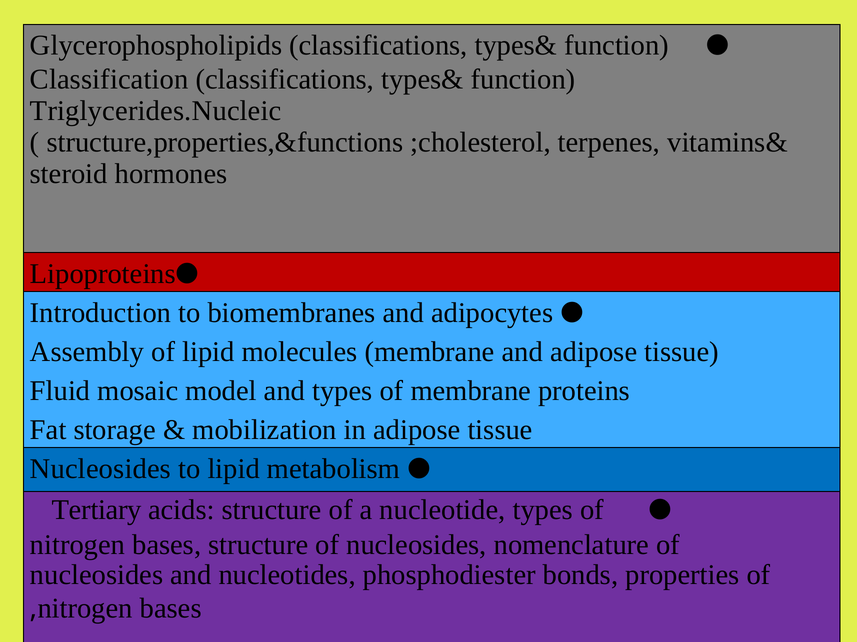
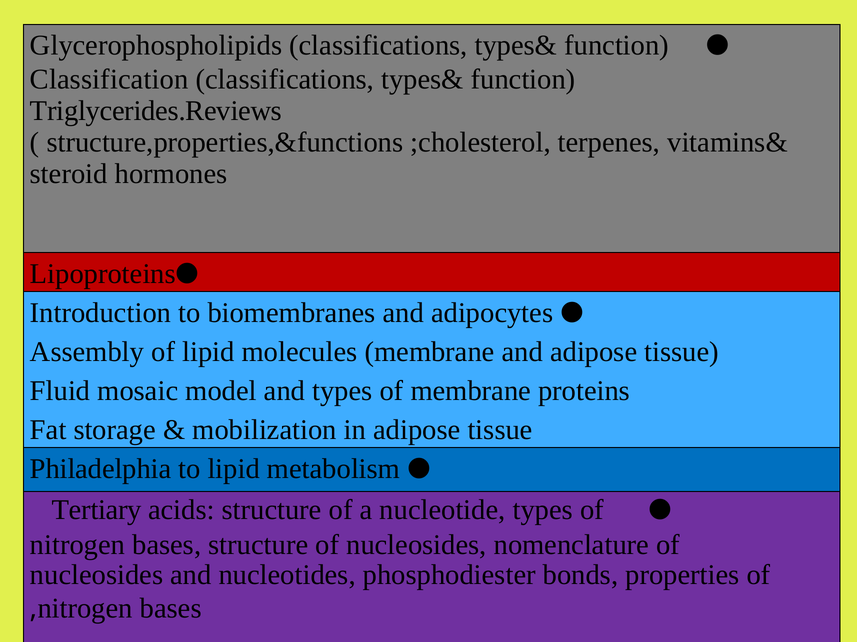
Triglycerides.Nucleic: Triglycerides.Nucleic -> Triglycerides.Reviews (156, 111)
Nucleosides: Nucleosides -> Philadelphia (101, 469)
